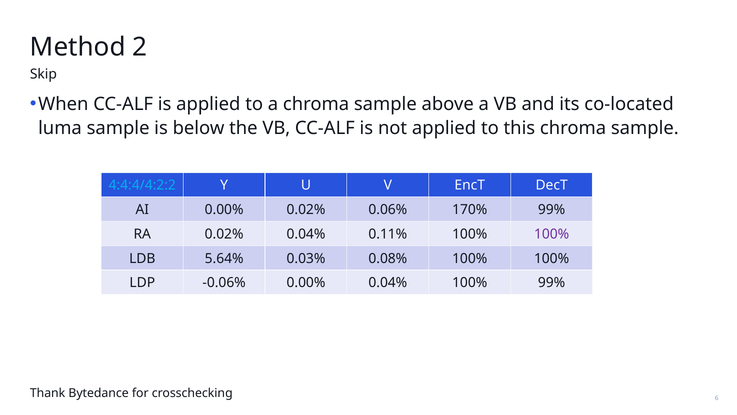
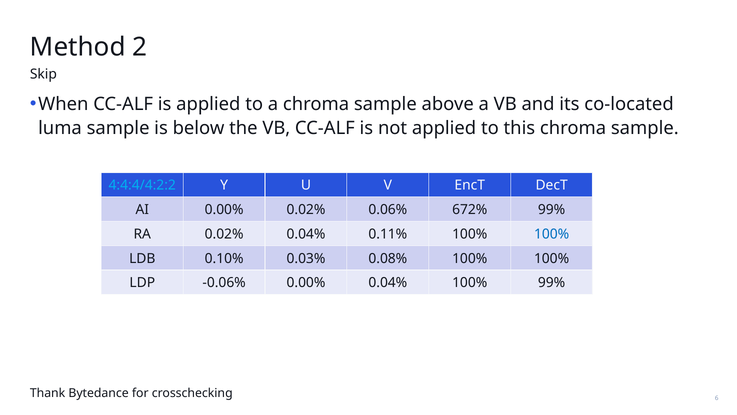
170%: 170% -> 672% (470, 210)
100% colour: purple -> blue (552, 234)
5.64%: 5.64% -> 0.10% (224, 258)
